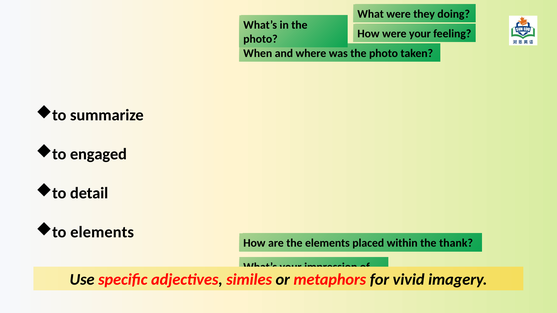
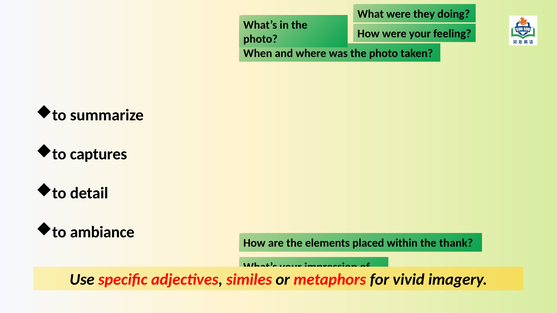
engaged: engaged -> captures (98, 154)
to elements: elements -> ambiance (102, 232)
